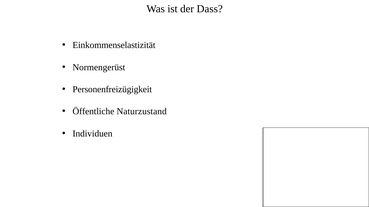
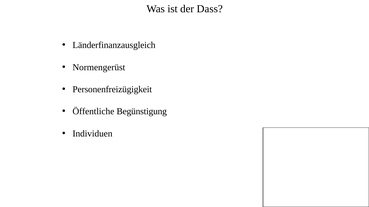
Einkommenselastizität: Einkommenselastizität -> Länderfinanzausgleich (114, 45)
Naturzustand: Naturzustand -> Begünstigung (142, 112)
